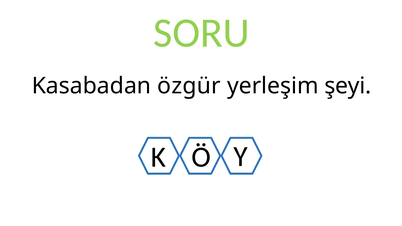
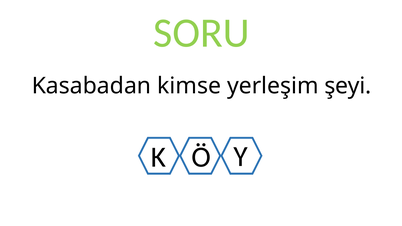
özgür: özgür -> kimse (189, 86)
